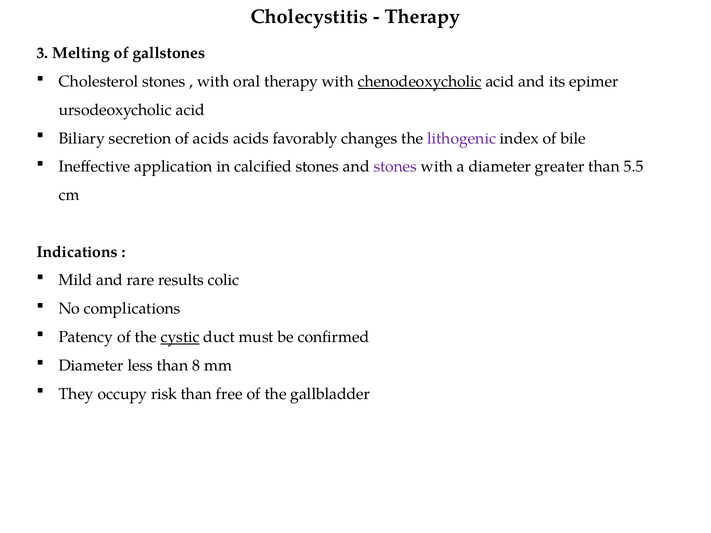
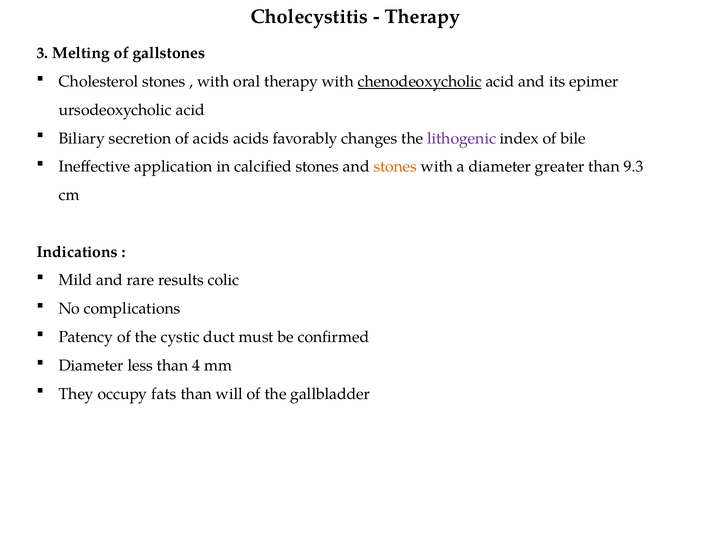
stones colour: purple -> orange (395, 167)
5.5: 5.5 -> 9.3 (634, 167)
cystic underline: present -> none (180, 337)
8: 8 -> 4 (196, 366)
risk: risk -> fats (164, 394)
free: free -> will (229, 394)
